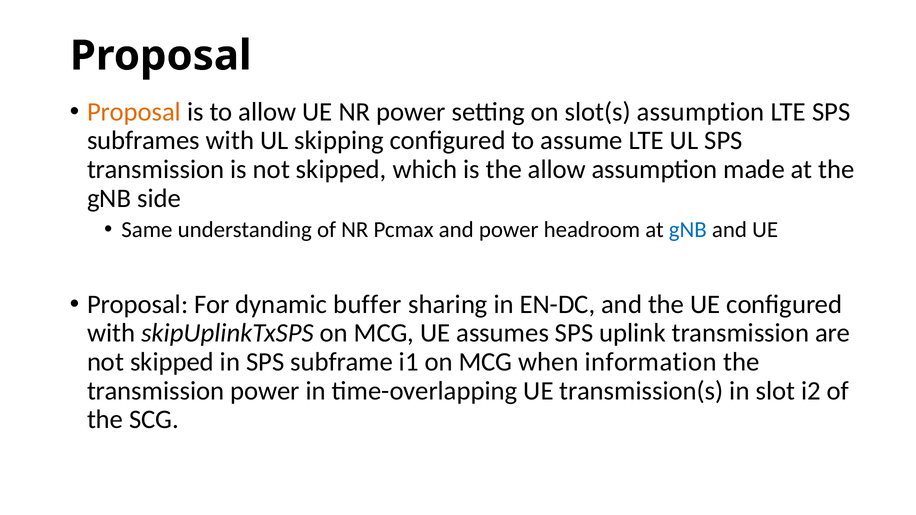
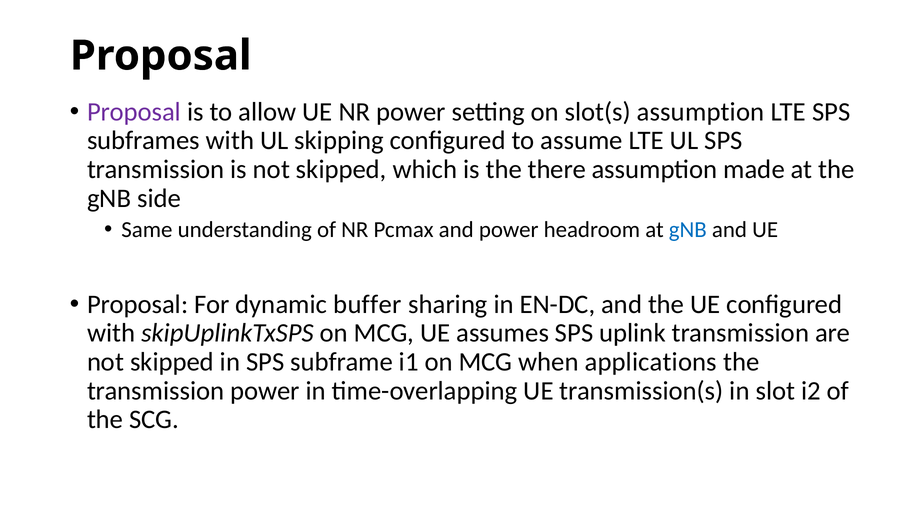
Proposal colour: orange -> purple (134, 112)
the allow: allow -> there (557, 170)
information: information -> applications (651, 362)
